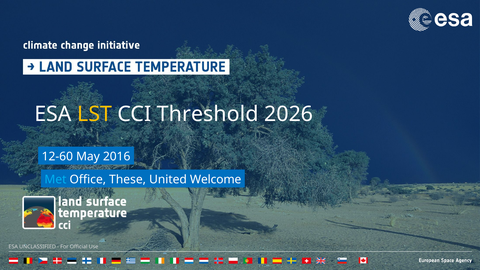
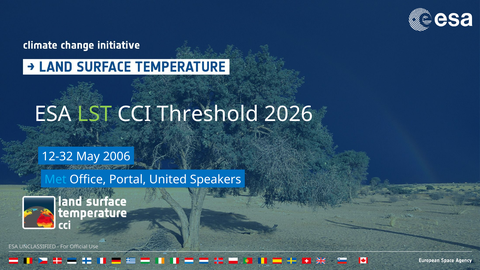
LST colour: yellow -> light green (95, 114)
12-60: 12-60 -> 12-32 (57, 156)
2016: 2016 -> 2006 (117, 156)
These: These -> Portal (128, 179)
Welcome: Welcome -> Speakers (216, 179)
